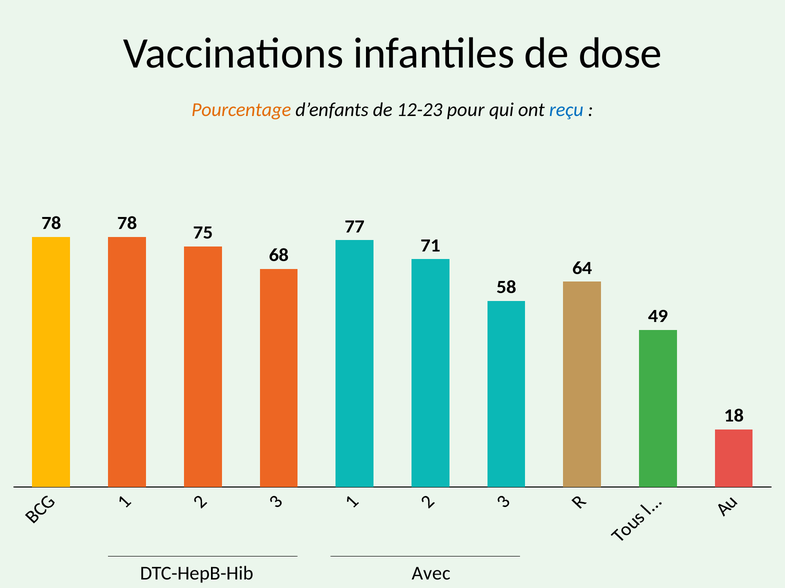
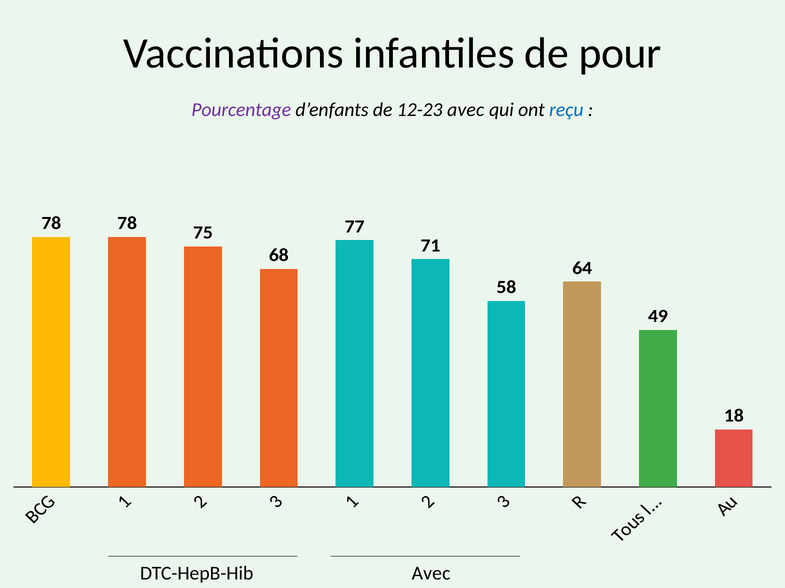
dose: dose -> pour (620, 54)
Pourcentage colour: orange -> purple (241, 110)
12-23 pour: pour -> avec (466, 110)
